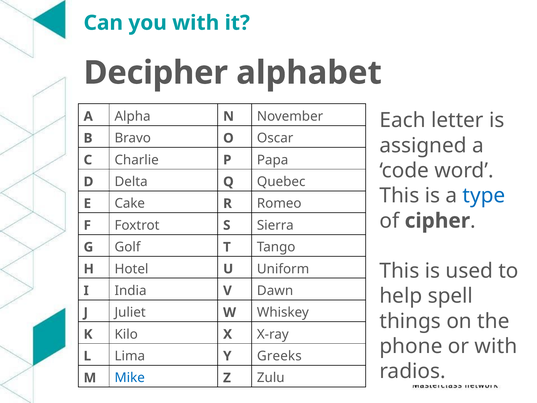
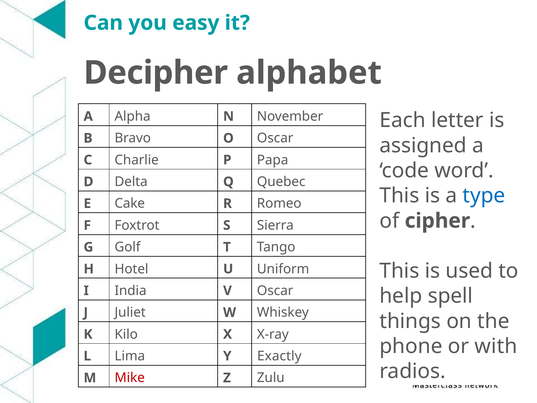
you with: with -> easy (196, 23)
V Dawn: Dawn -> Oscar (275, 291)
Greeks: Greeks -> Exactly (279, 356)
Mike colour: blue -> red (130, 378)
